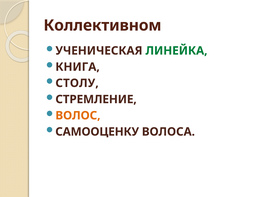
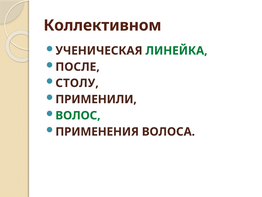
КНИГА: КНИГА -> ПОСЛЕ (78, 67)
СТРЕМЛЕНИЕ: СТРЕМЛЕНИЕ -> ПРИМЕНИЛИ (96, 99)
ВОЛОС colour: orange -> green (78, 115)
САМООЦЕНКУ: САМООЦЕНКУ -> ПРИМЕНЕНИЯ (97, 131)
